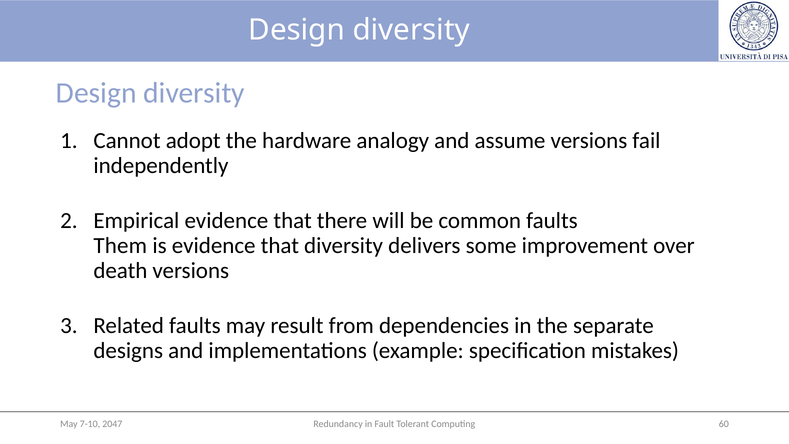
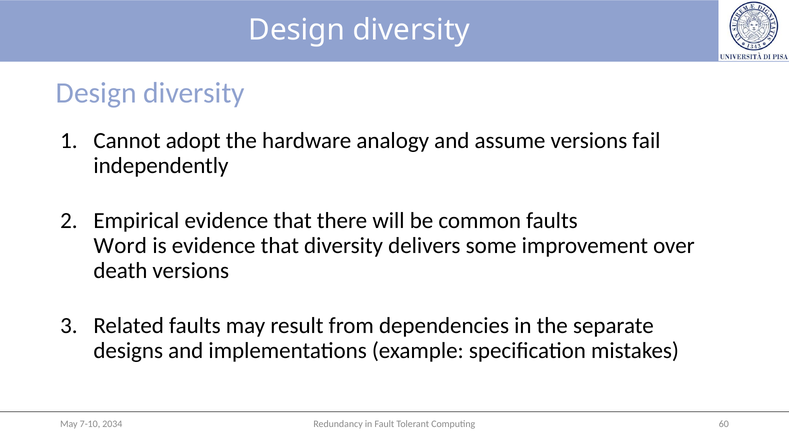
Them: Them -> Word (120, 246)
2047: 2047 -> 2034 (112, 424)
